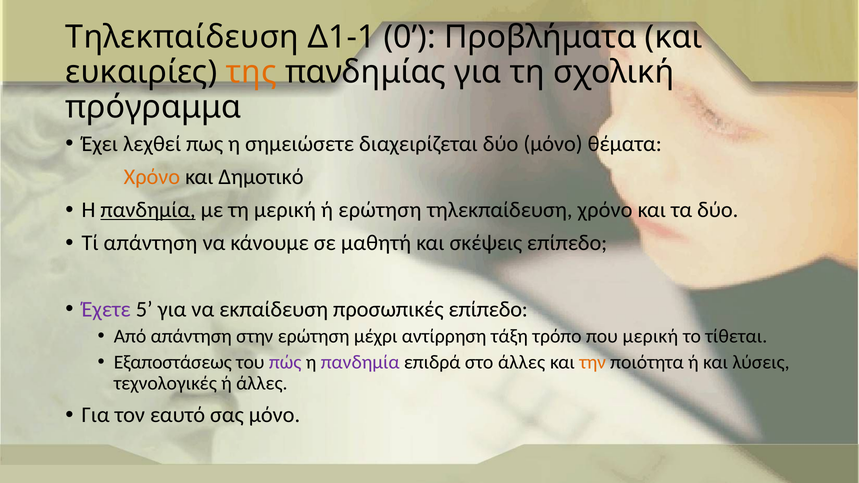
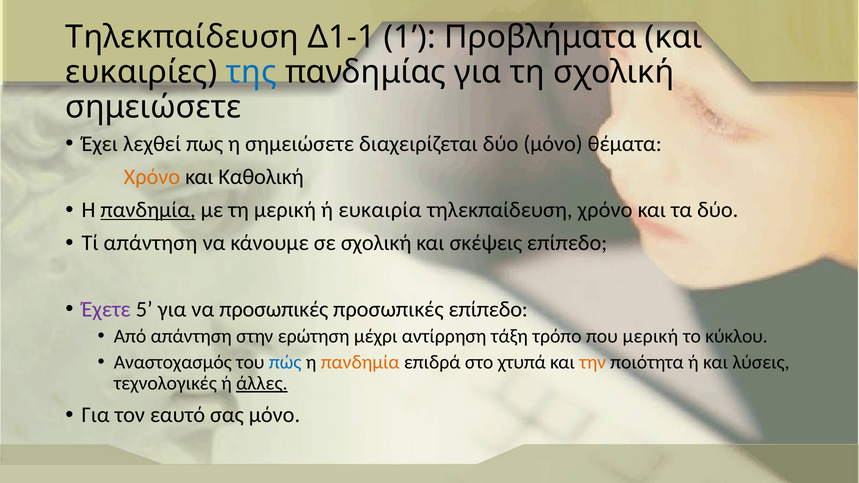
0: 0 -> 1 (410, 37)
της colour: orange -> blue (251, 72)
πρόγραμμα: πρόγραμμα -> σημειώσετε (153, 107)
Δημοτικό: Δημοτικό -> Καθολική (261, 177)
ή ερώτηση: ερώτηση -> ευκαιρία (380, 210)
σε μαθητή: μαθητή -> σχολική (376, 243)
να εκπαίδευση: εκπαίδευση -> προσωπικές (274, 309)
τίθεται: τίθεται -> κύκλου (736, 336)
Εξαποστάσεως: Εξαποστάσεως -> Αναστοχασμός (173, 362)
πώς colour: purple -> blue (285, 362)
πανδημία colour: purple -> orange (360, 362)
στο άλλες: άλλες -> χτυπά (522, 362)
άλλες underline: none -> present (262, 383)
